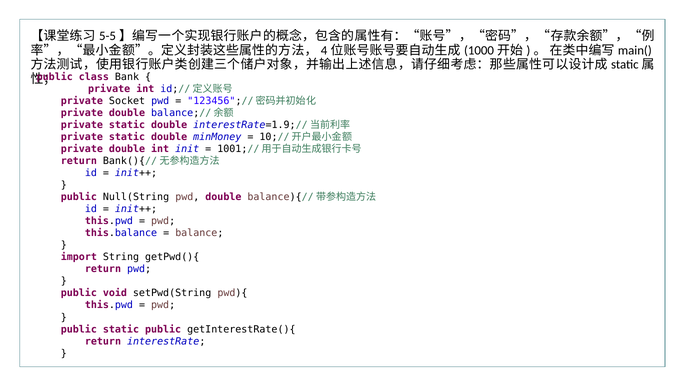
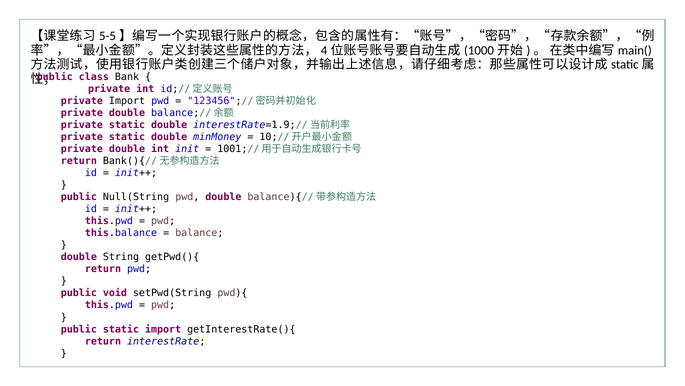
private Socket: Socket -> Import (127, 101)
import: import -> double (79, 257)
static public: public -> import (163, 329)
